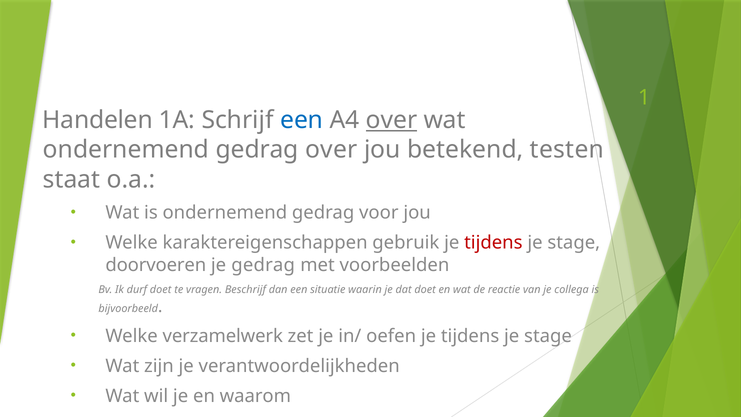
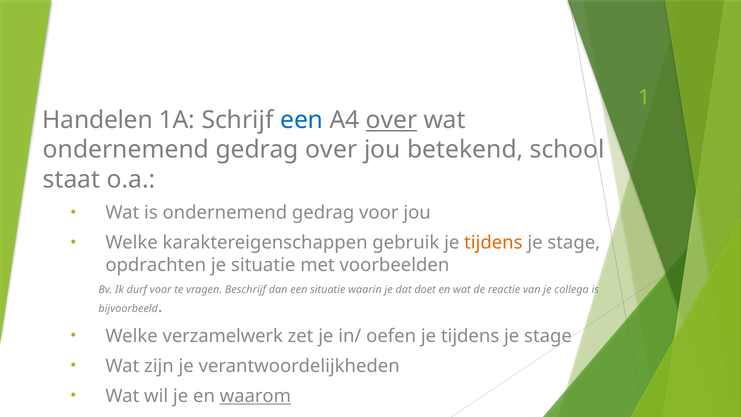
testen: testen -> school (567, 150)
tijdens colour: red -> orange (493, 243)
doorvoeren: doorvoeren -> opdrachten (156, 265)
je gedrag: gedrag -> situatie (263, 265)
durf doet: doet -> voor (161, 290)
waarom underline: none -> present (255, 396)
